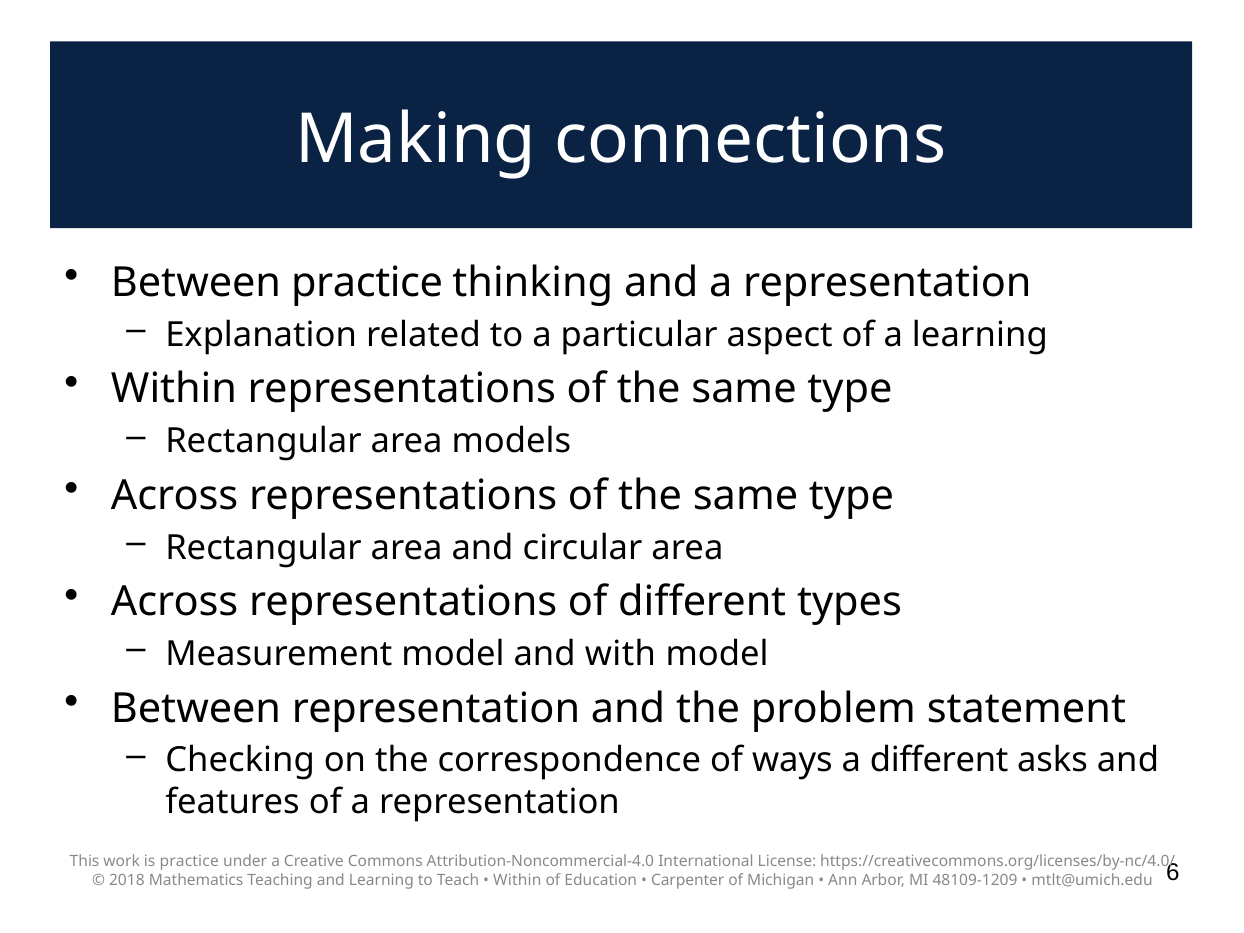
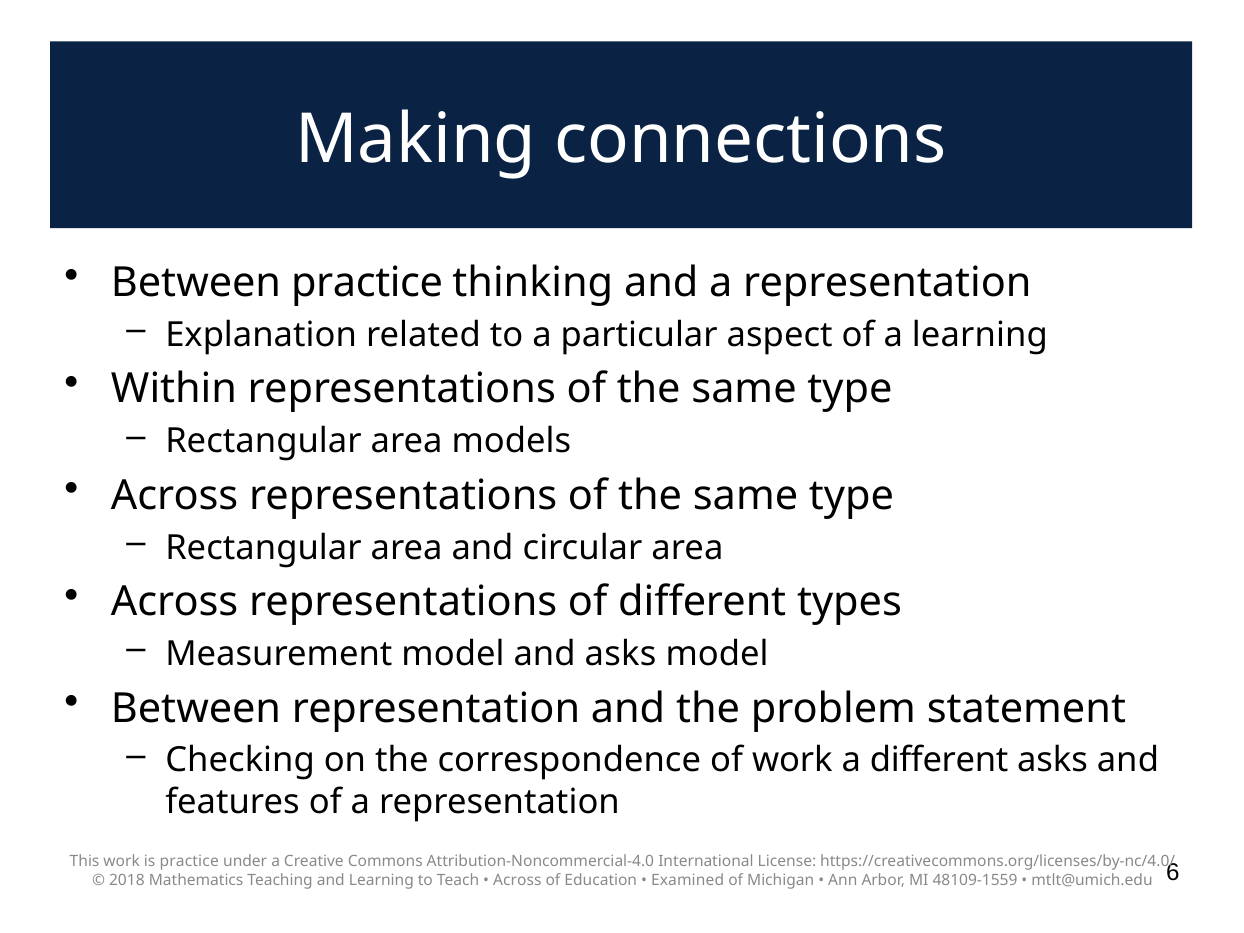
and with: with -> asks (621, 654)
of ways: ways -> work (792, 761)
Within: Within -> Across (517, 880)
Carpenter: Carpenter -> Examined (688, 880)
48109-1209: 48109-1209 -> 48109-1559 (975, 880)
